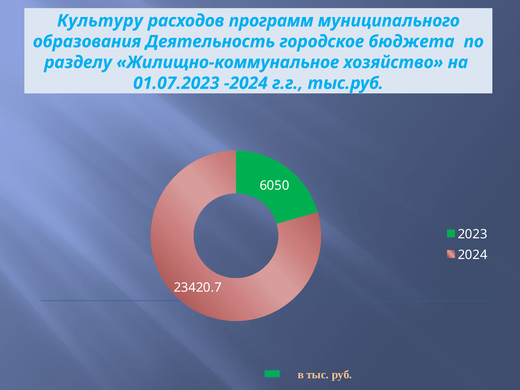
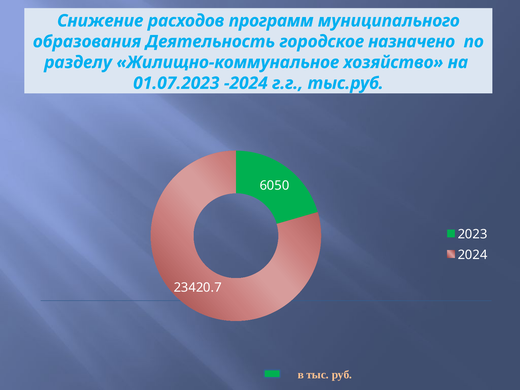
Культуру: Культуру -> Снижение (100, 21)
бюджета: бюджета -> назначено (412, 42)
